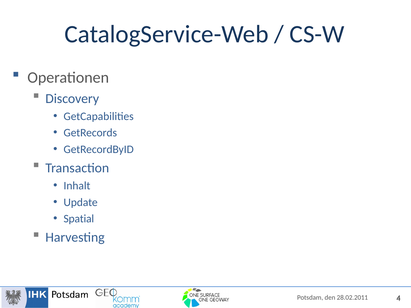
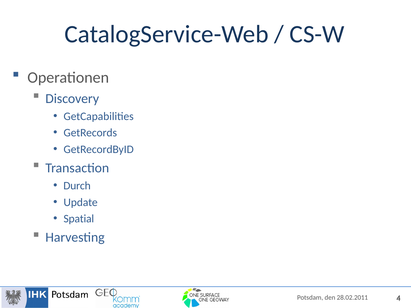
Inhalt: Inhalt -> Durch (77, 186)
